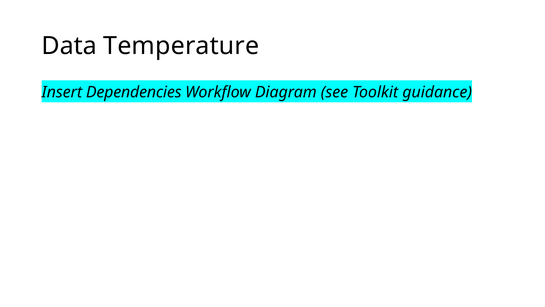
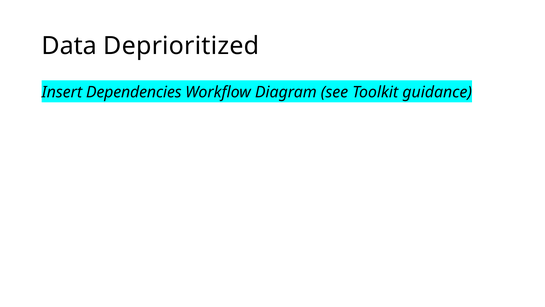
Temperature: Temperature -> Deprioritized (181, 46)
